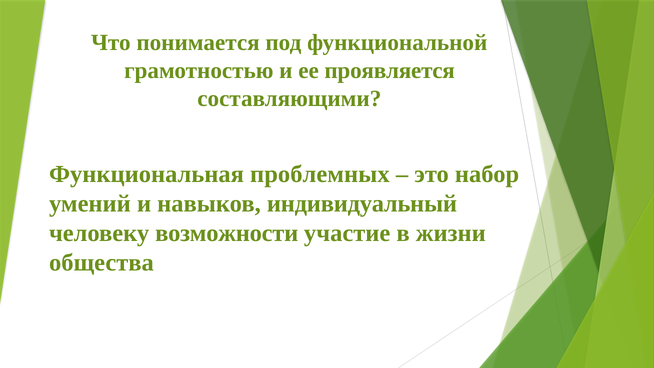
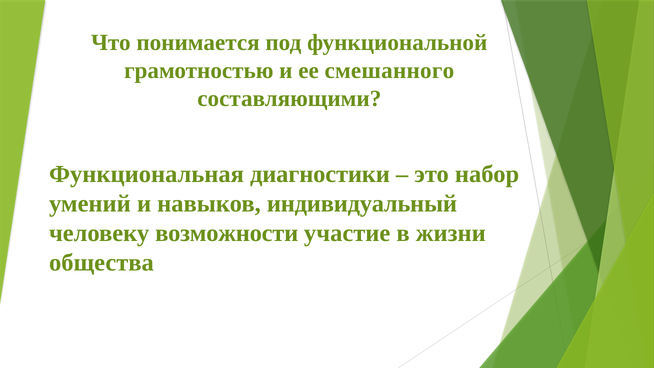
проявляется: проявляется -> смешанного (389, 71)
проблемных: проблемных -> диагностики (320, 174)
